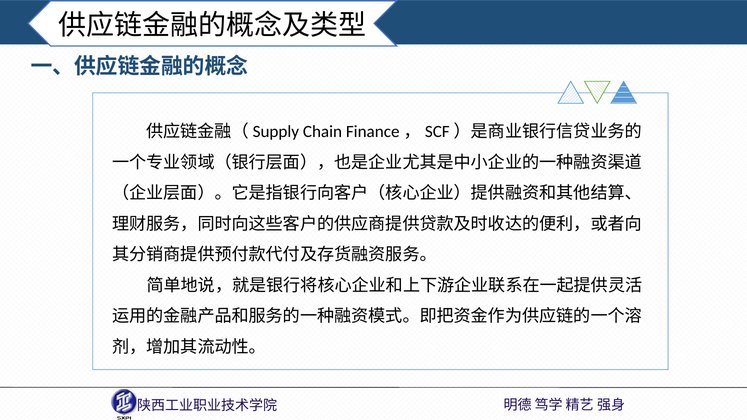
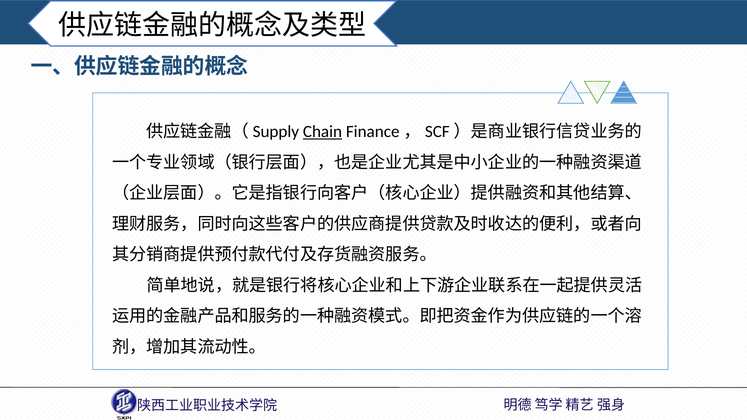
Chain underline: none -> present (322, 132)
